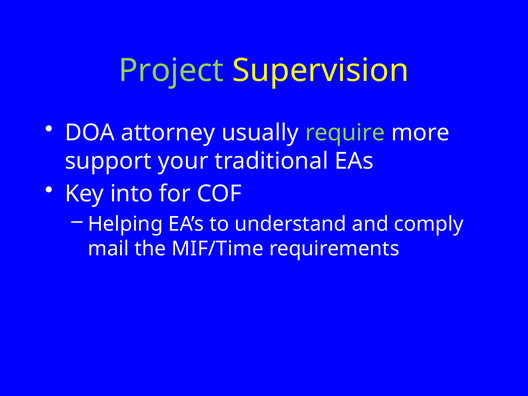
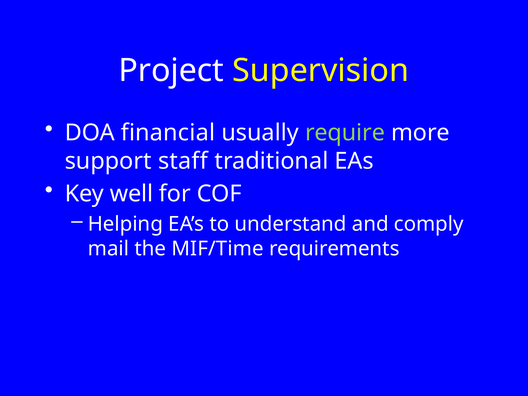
Project colour: light green -> white (171, 70)
attorney: attorney -> financial (168, 133)
your: your -> staff (183, 161)
into: into -> well (132, 194)
